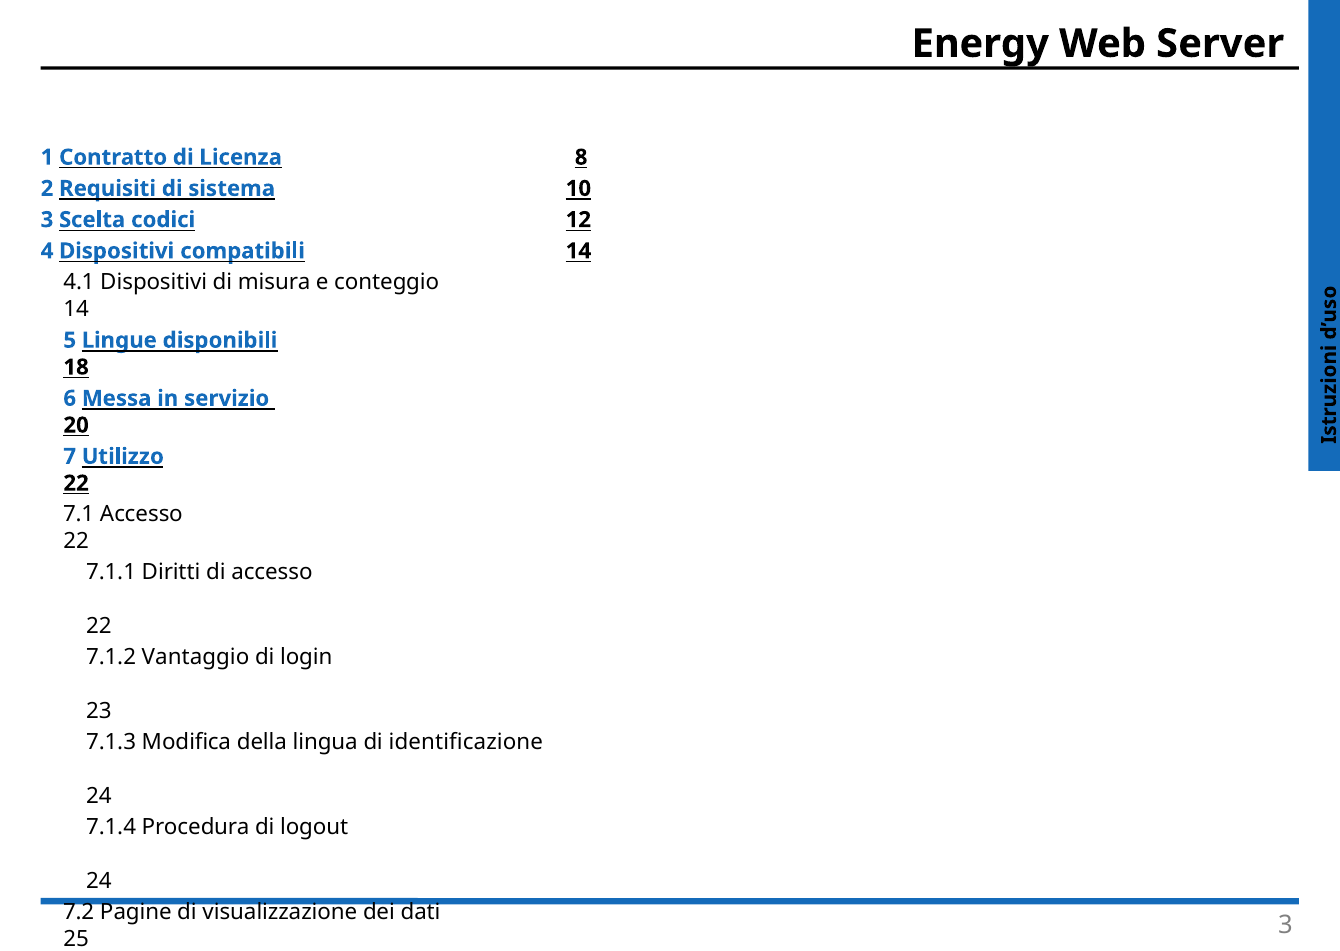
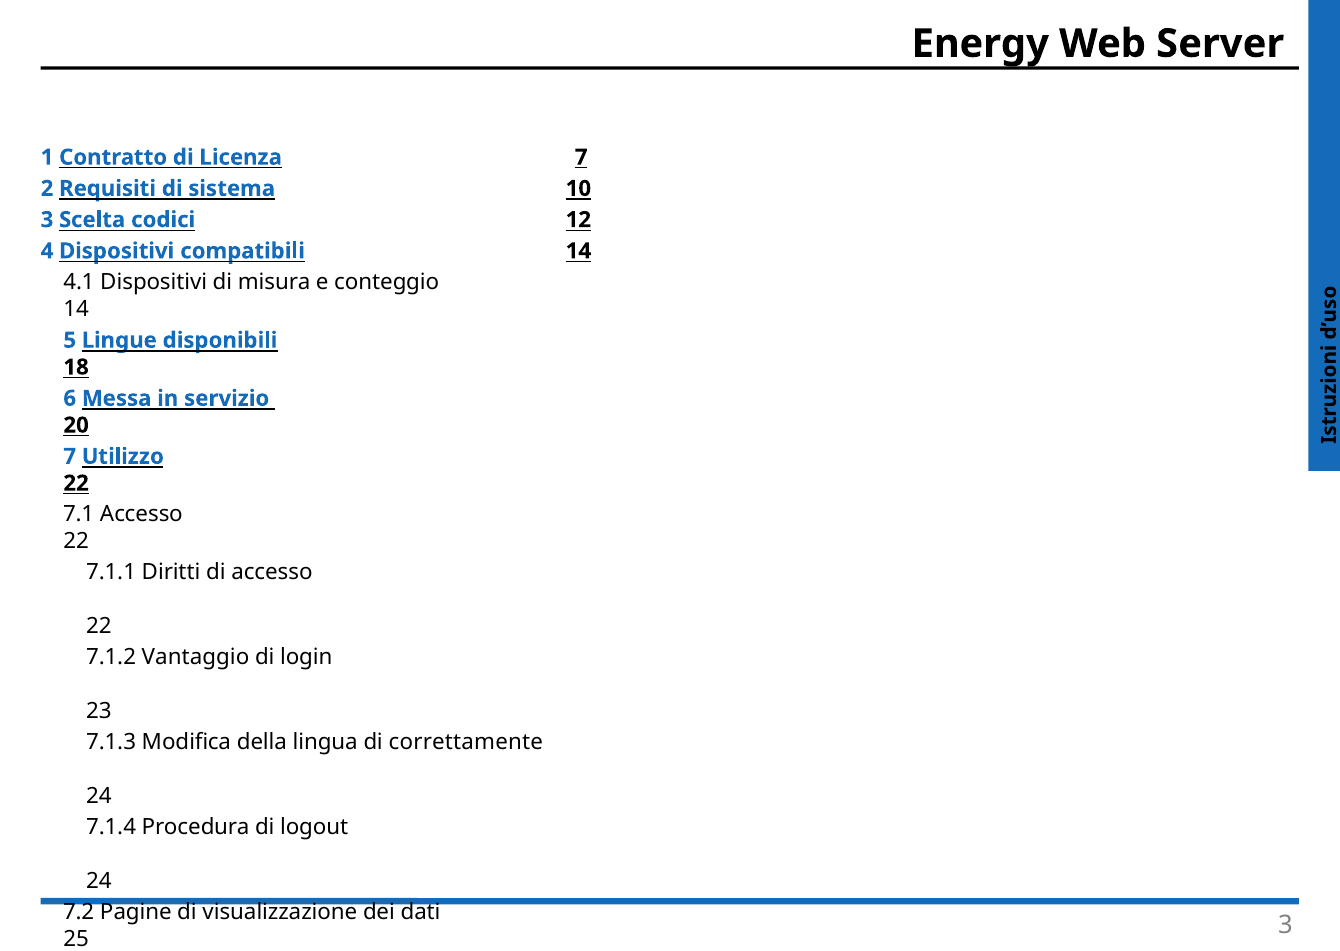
Licenza 8: 8 -> 7 (581, 157)
identificazione: identificazione -> correttamente (466, 742)
